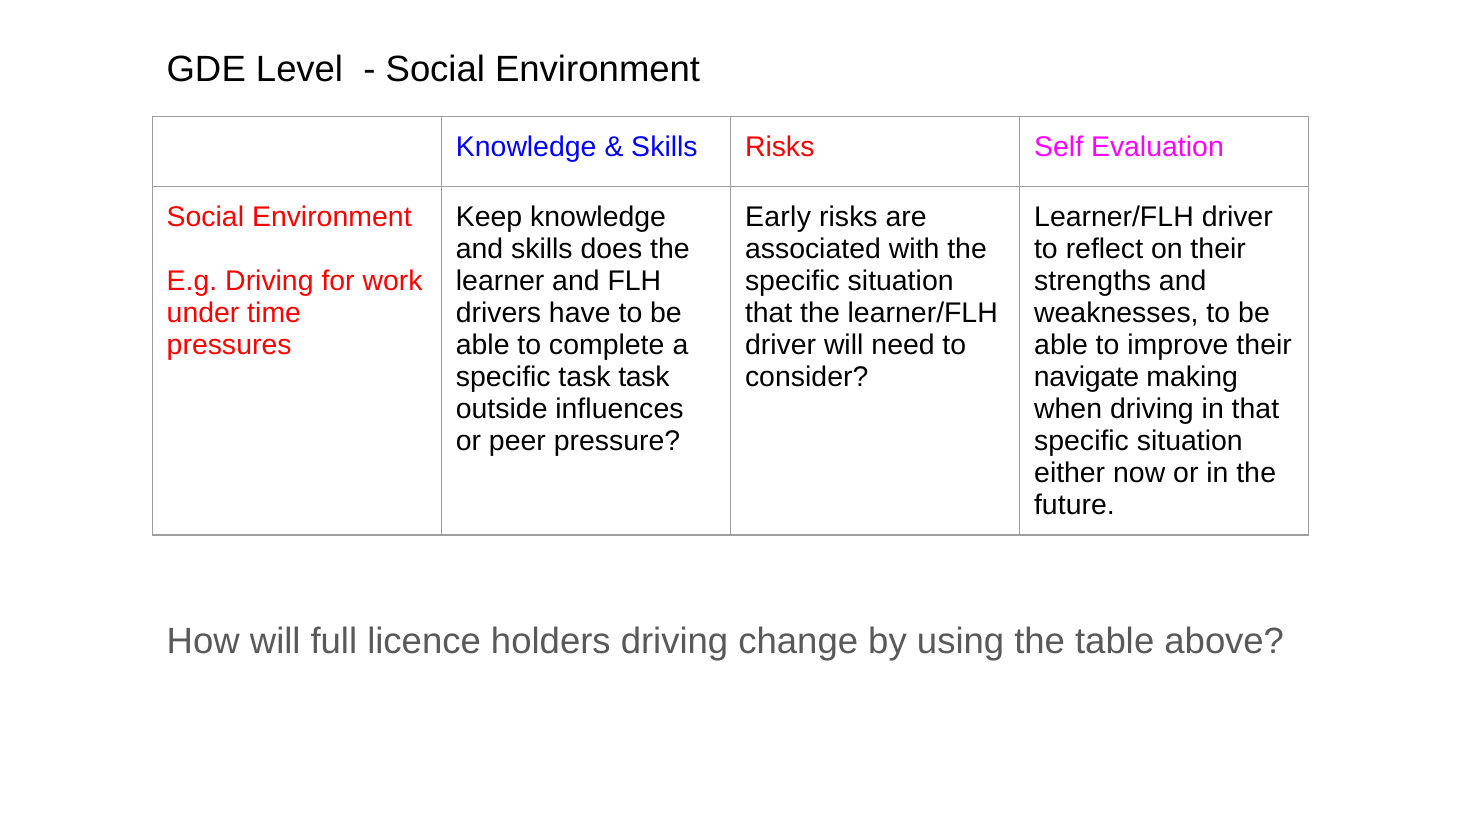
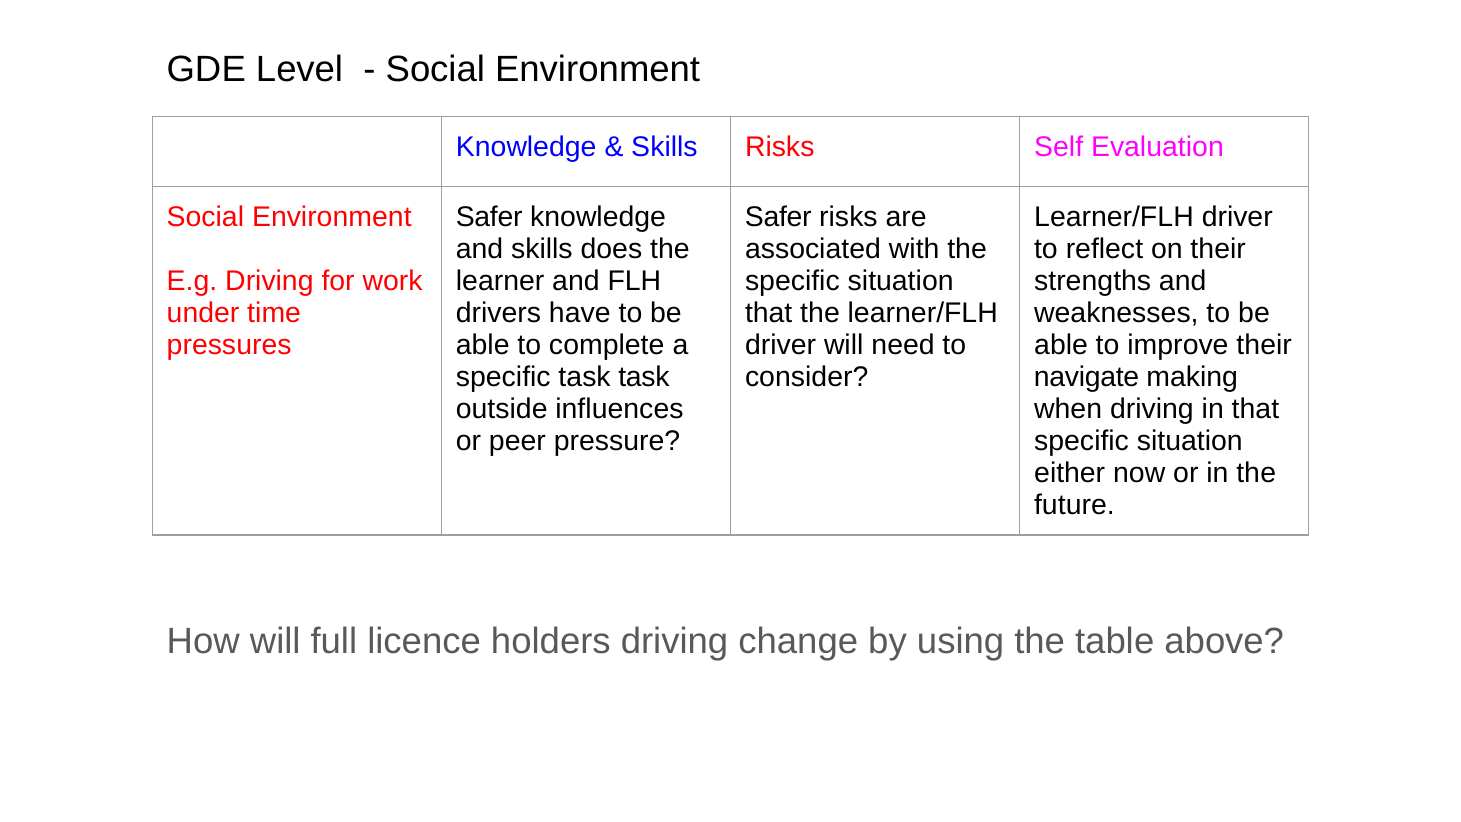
Keep: Keep -> Safer (489, 217)
Early: Early -> Safer (778, 217)
